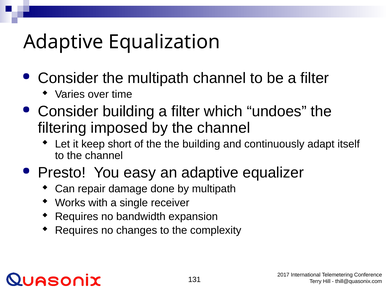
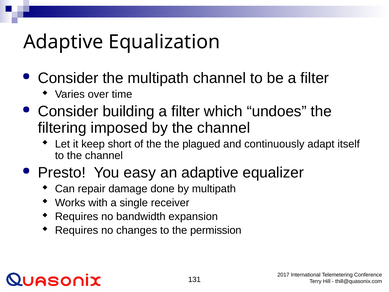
the building: building -> plagued (201, 144)
complexity: complexity -> permission (216, 230)
